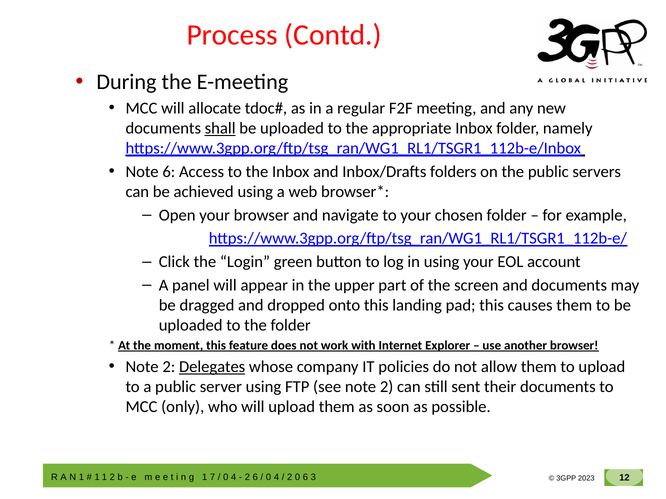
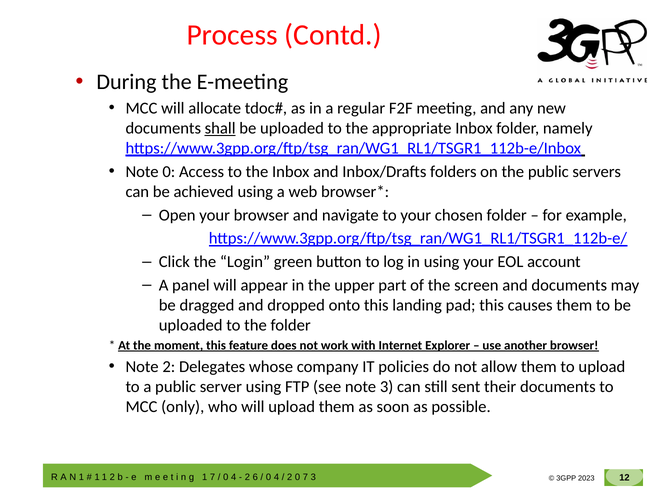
Note 6: 6 -> 0 (169, 172)
Delegates underline: present -> none (212, 367)
see note 2: 2 -> 3 (387, 387)
6: 6 -> 7 (305, 478)
